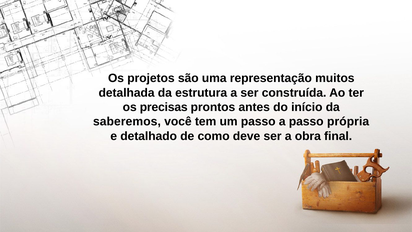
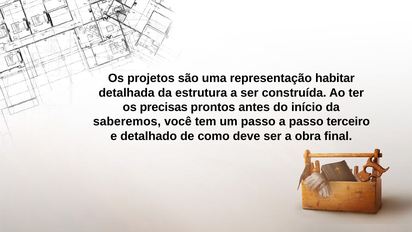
muitos: muitos -> habitar (335, 78)
própria: própria -> terceiro (348, 122)
